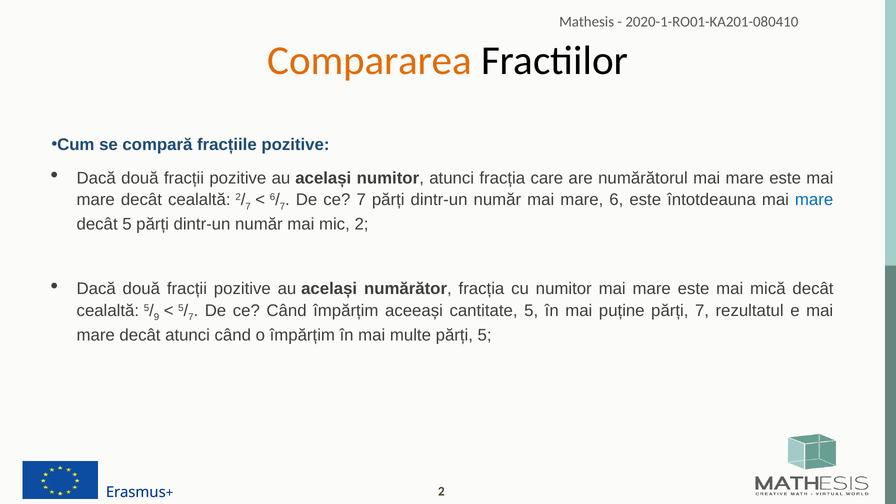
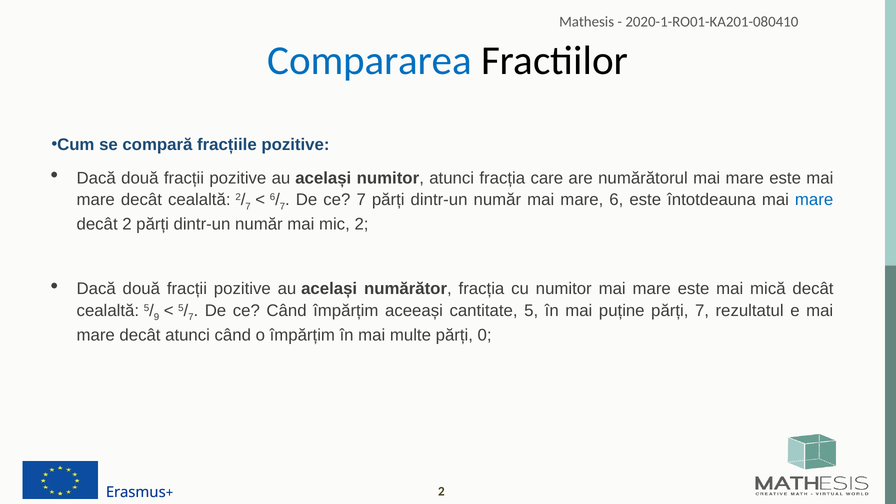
Compararea colour: orange -> blue (370, 61)
decât 5: 5 -> 2 (127, 224)
părți 5: 5 -> 0 (485, 335)
